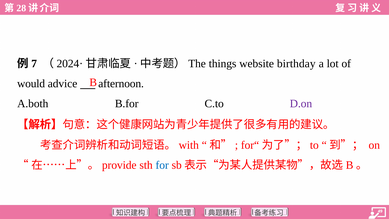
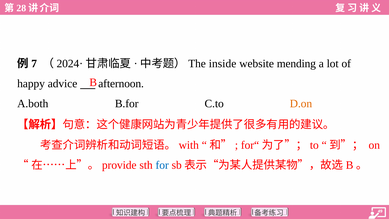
things: things -> inside (223, 64)
birthday: birthday -> mending (296, 64)
would: would -> happy (31, 84)
D.on colour: purple -> orange (301, 104)
